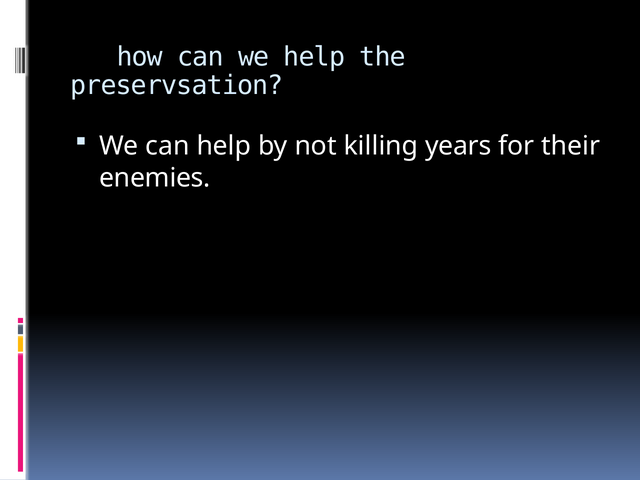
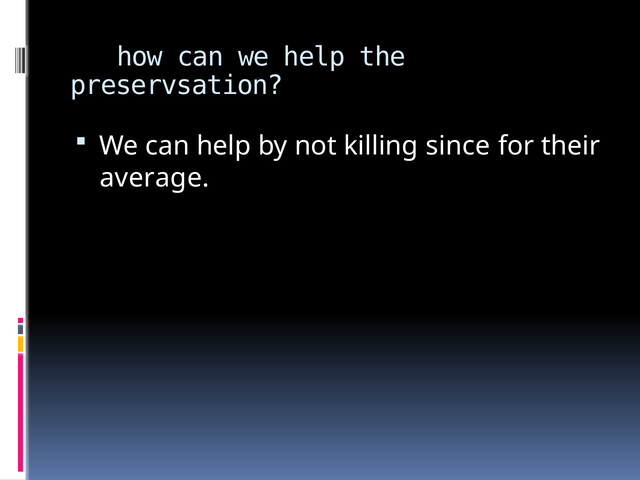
years: years -> since (458, 146)
enemies: enemies -> average (155, 178)
